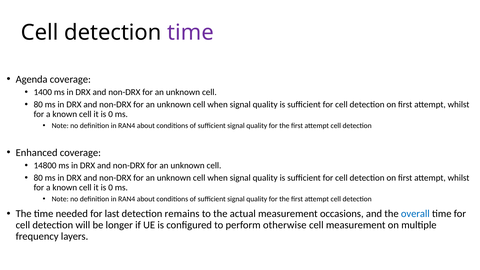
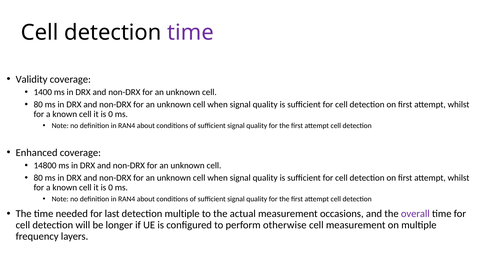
Agenda: Agenda -> Validity (32, 79)
detection remains: remains -> multiple (182, 214)
overall colour: blue -> purple (415, 214)
